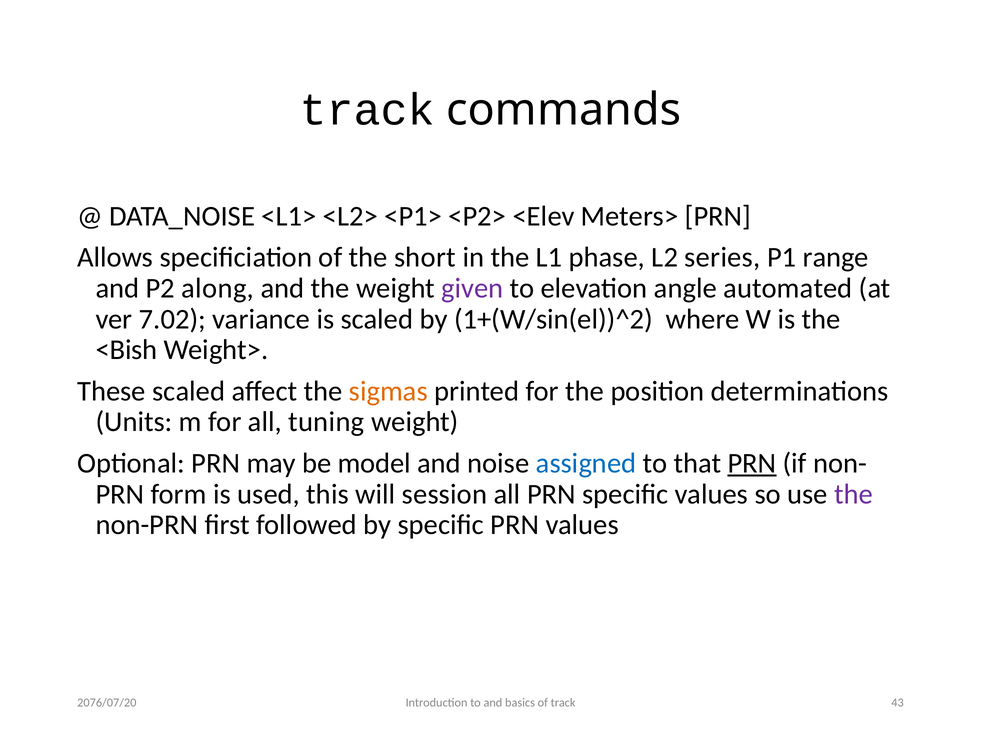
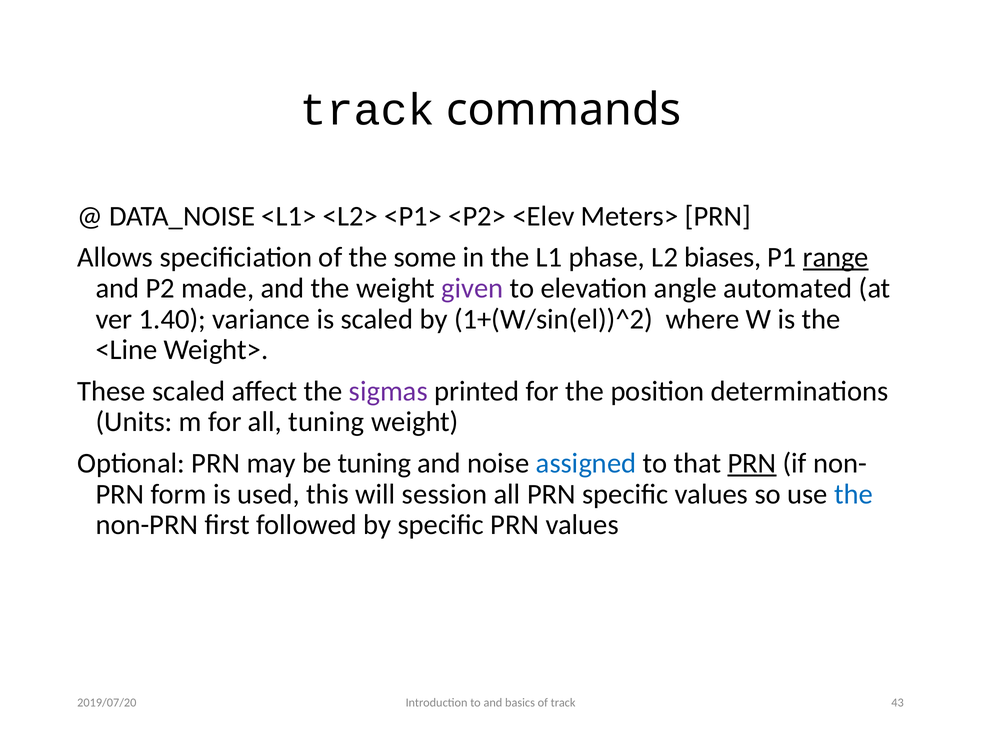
short: short -> some (425, 257)
series: series -> biases (723, 257)
range underline: none -> present (836, 257)
along: along -> made (218, 288)
7.02: 7.02 -> 1.40 (172, 319)
<Bish: <Bish -> <Line (127, 350)
sigmas colour: orange -> purple (388, 391)
be model: model -> tuning (374, 463)
the colour: purple -> blue (854, 494)
2076/07/20: 2076/07/20 -> 2019/07/20 (107, 702)
